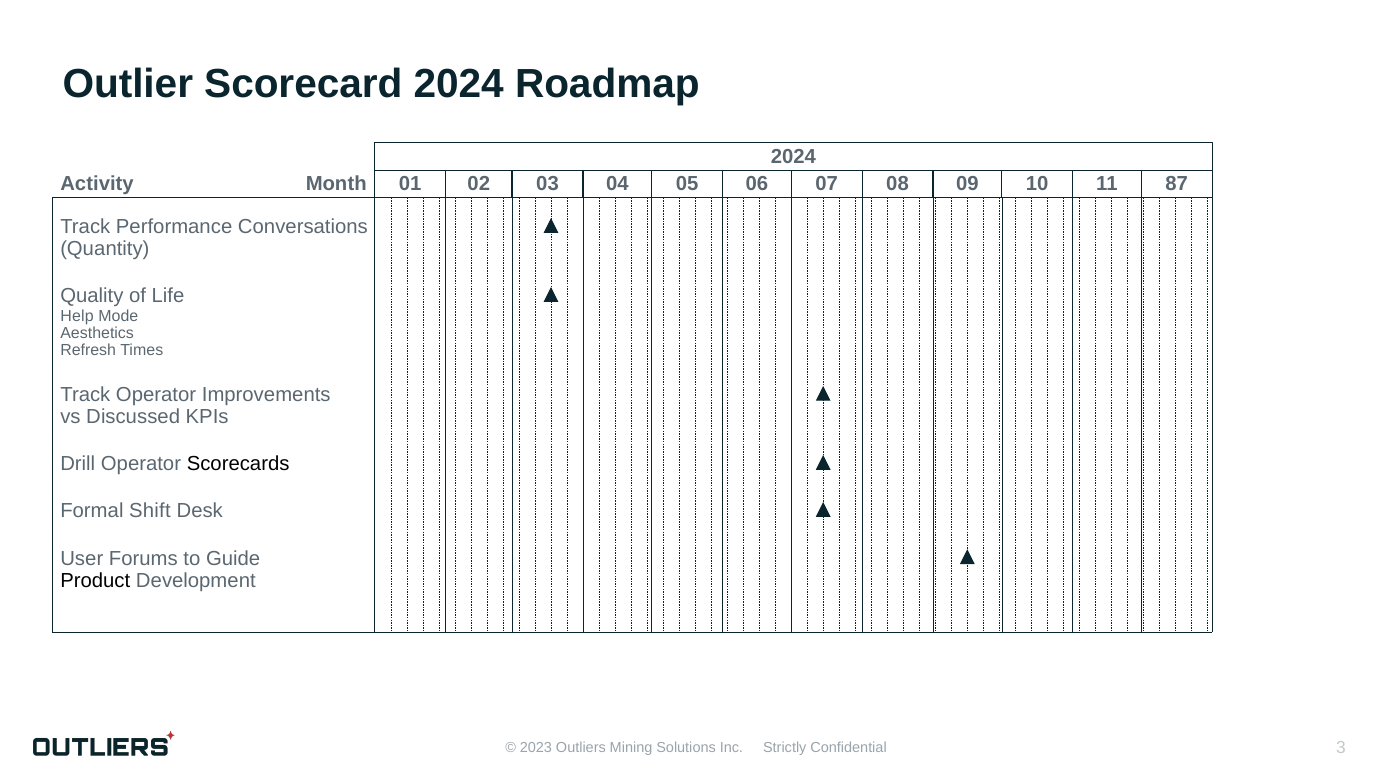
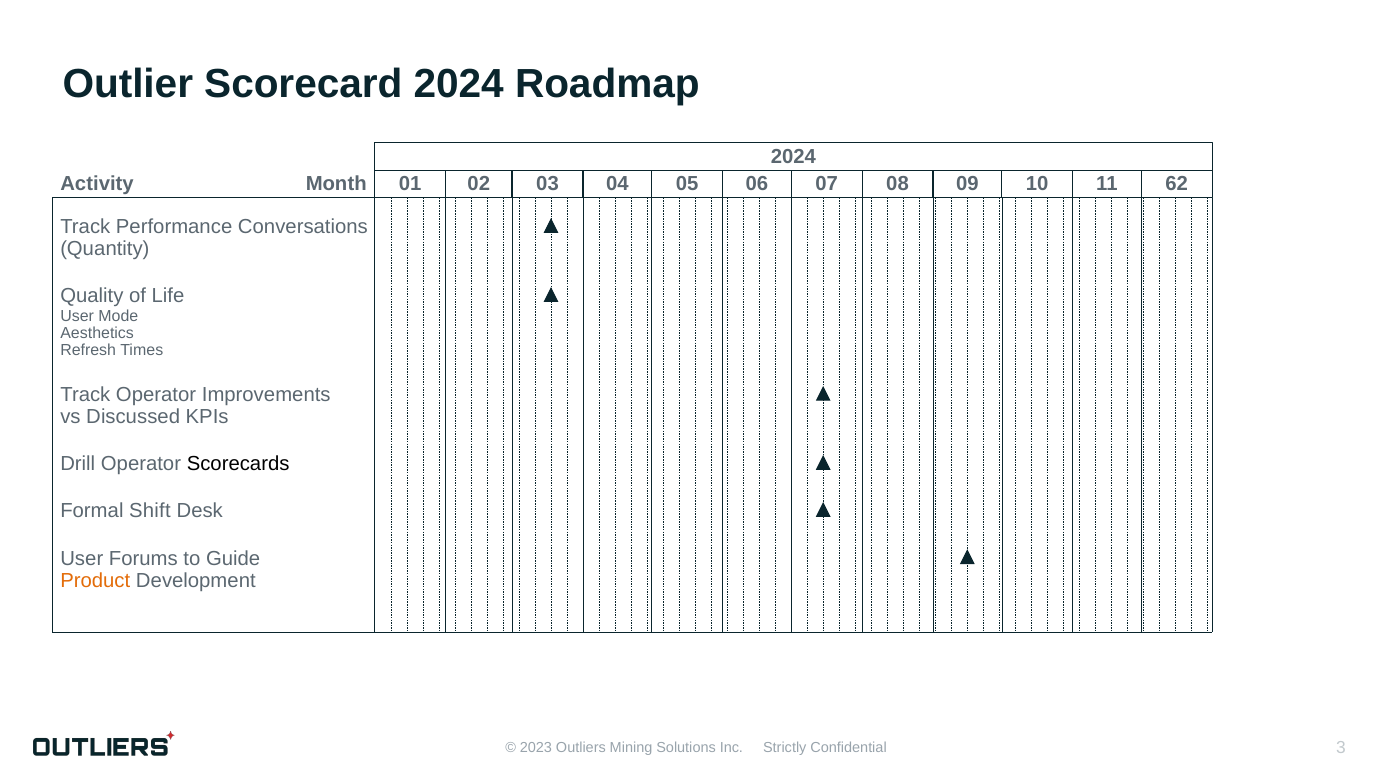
87: 87 -> 62 (1177, 184)
Help: Help -> User (77, 316)
Product colour: black -> orange (95, 580)
